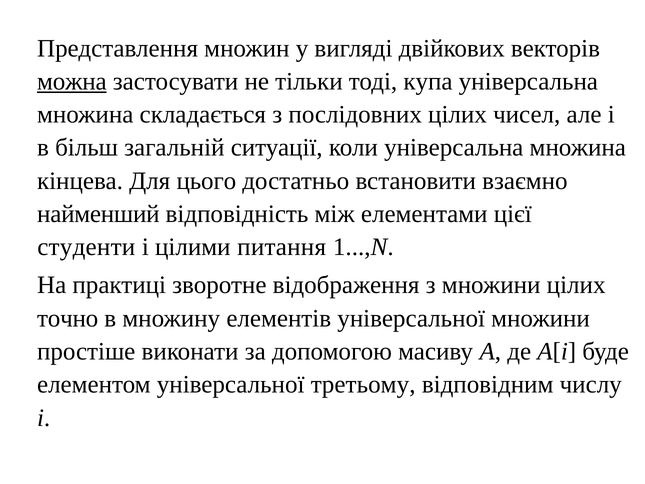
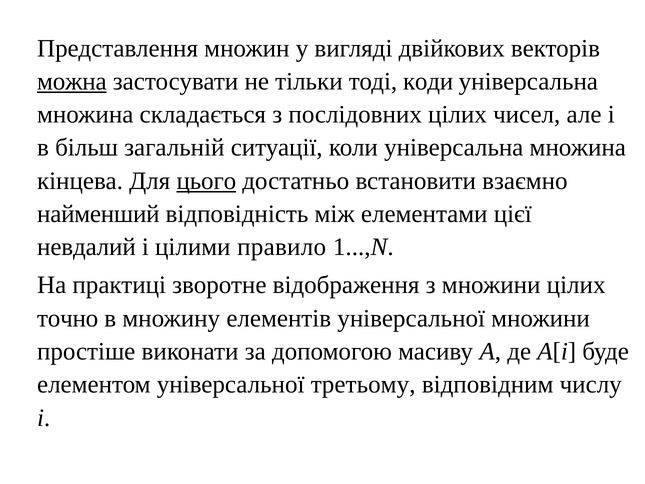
купа: купа -> коди (428, 81)
цього underline: none -> present (206, 181)
студенти: студенти -> невдалий (86, 247)
питання: питання -> правило (282, 247)
